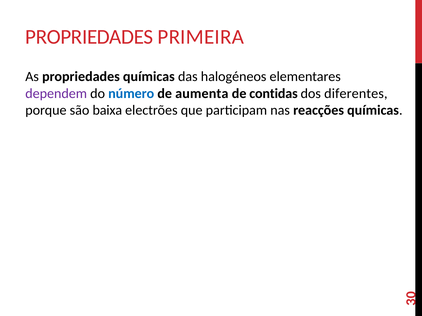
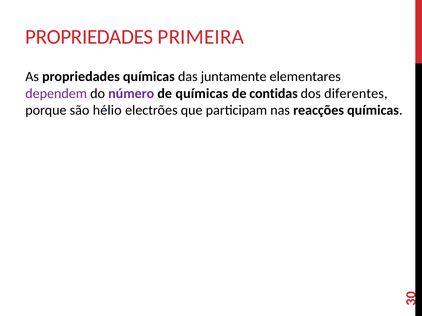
halogéneos: halogéneos -> juntamente (234, 77)
número colour: blue -> purple (131, 94)
de aumenta: aumenta -> químicas (202, 94)
baixa: baixa -> hélio (107, 110)
